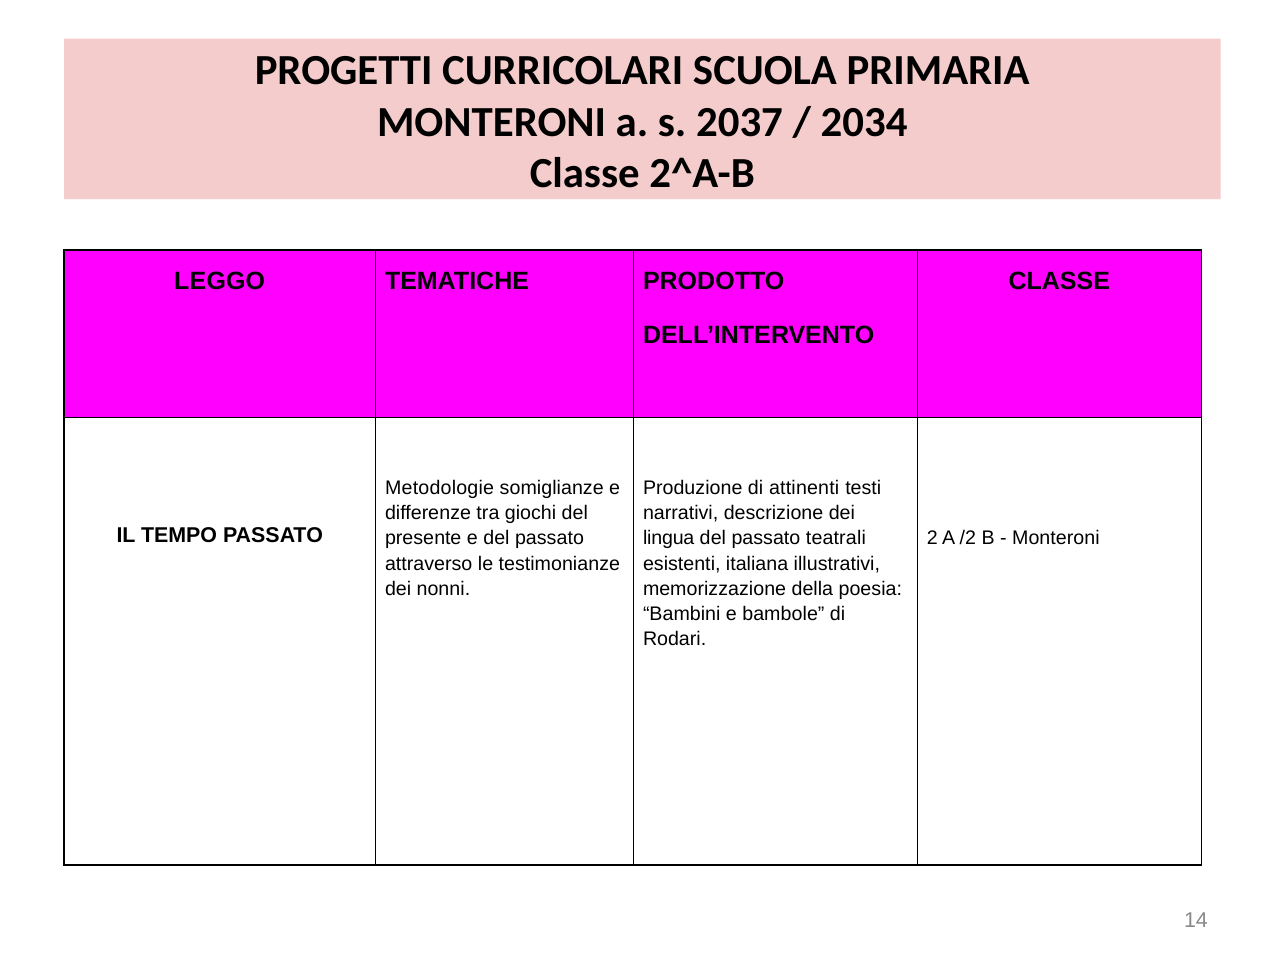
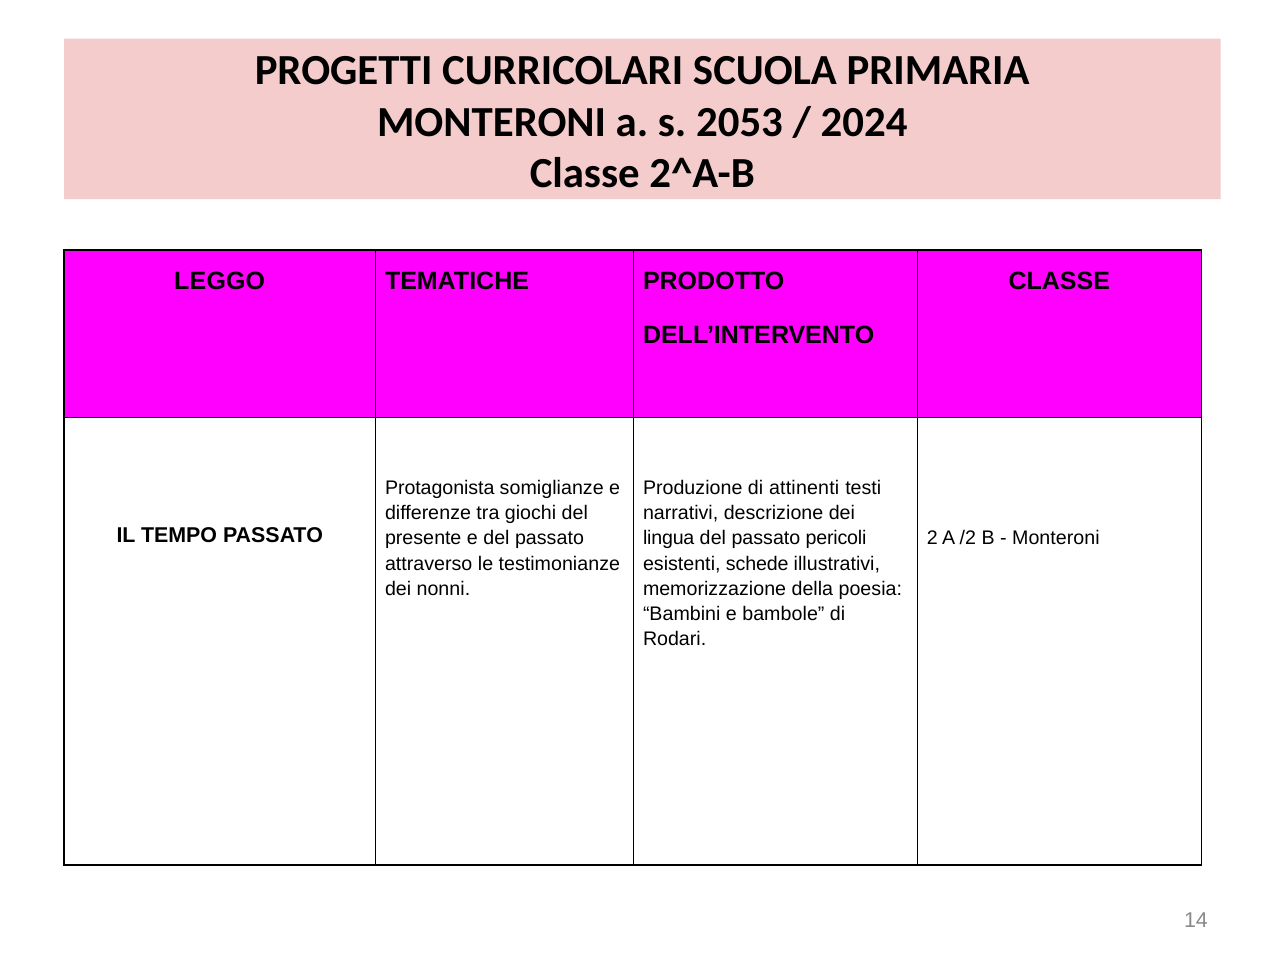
2037: 2037 -> 2053 (740, 122)
2034: 2034 -> 2024 (864, 122)
Metodologie: Metodologie -> Protagonista (440, 488)
teatrali: teatrali -> pericoli (836, 538)
italiana: italiana -> schede (757, 563)
